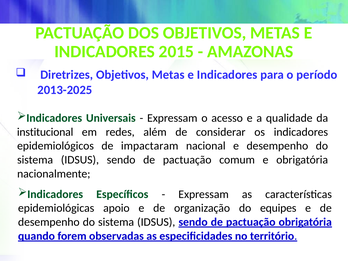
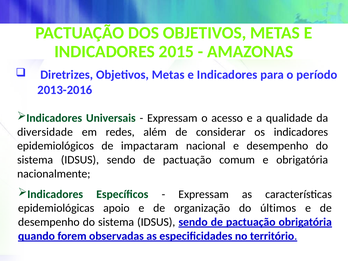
2013-2025: 2013-2025 -> 2013-2016 (65, 90)
institucional: institucional -> diversidade (45, 132)
equipes: equipes -> últimos (278, 208)
